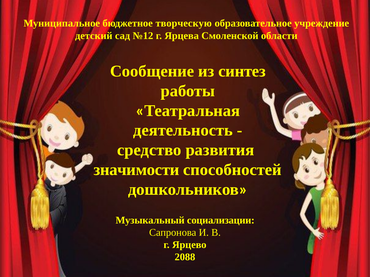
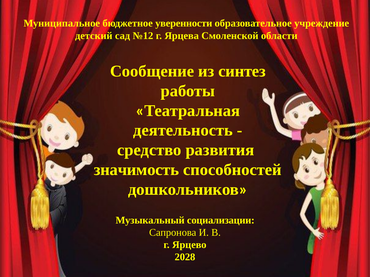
творческую: творческую -> уверенности (184, 23)
значимости: значимости -> значимость (136, 170)
2088: 2088 -> 2028 (185, 258)
